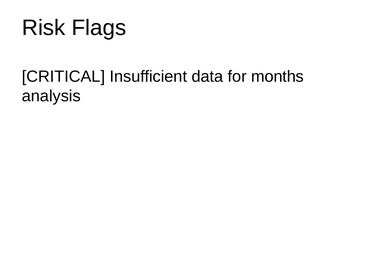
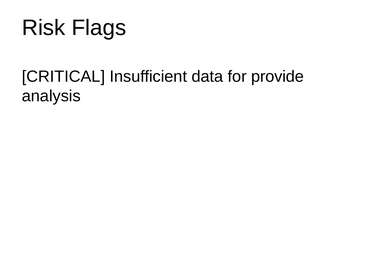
months: months -> provide (278, 77)
